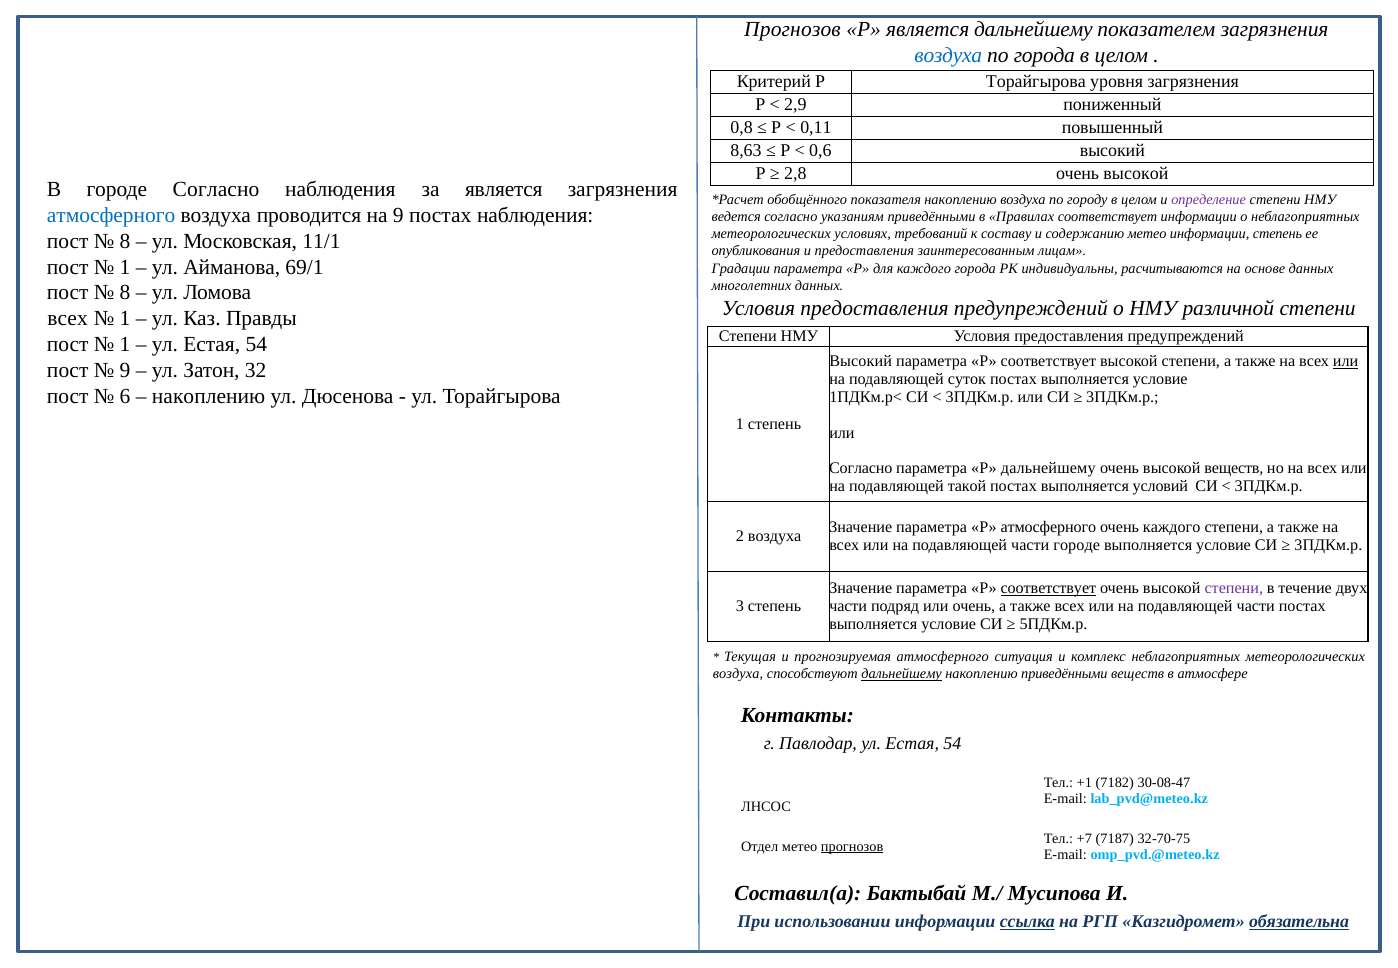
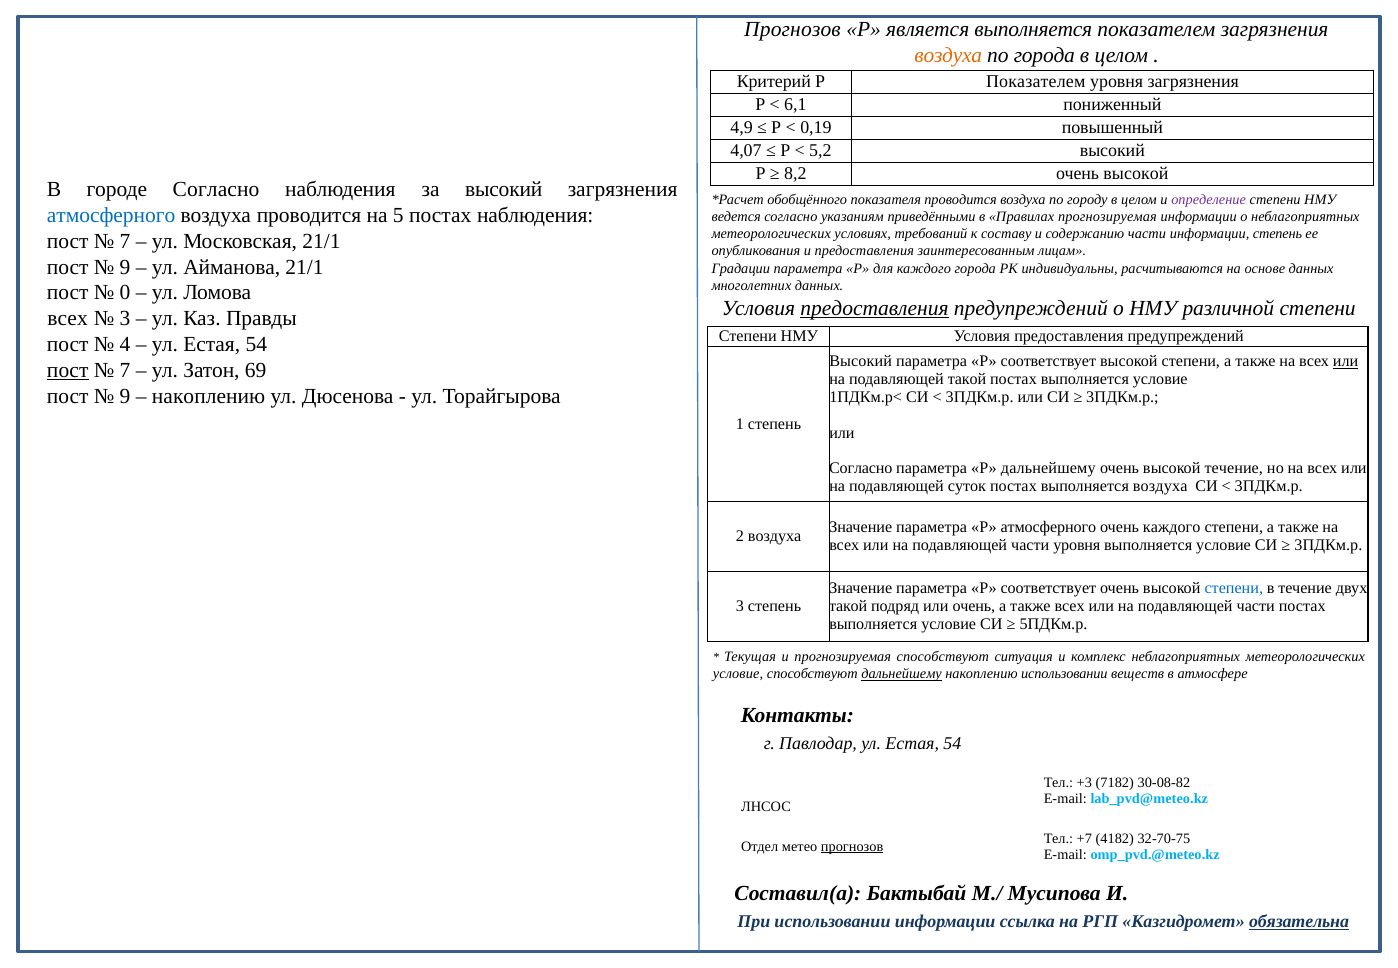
является дальнейшему: дальнейшему -> выполняется (1033, 29)
воздуха colour: blue -> orange (948, 55)
Р Торайгырова: Торайгырова -> Показателем (1036, 82)
2,9: 2,9 -> 6,1 (795, 105)
0,8: 0,8 -> 4,9 (742, 128)
0,11: 0,11 -> 0,19 (816, 128)
8,63: 8,63 -> 4,07 (746, 151)
0,6: 0,6 -> 5,2 (820, 151)
2,8: 2,8 -> 8,2 (795, 174)
за является: является -> высокий (504, 190)
показателя накоплению: накоплению -> проводится (961, 200)
на 9: 9 -> 5 (398, 215)
Правилах соответствует: соответствует -> прогнозируемая (1107, 217)
содержанию метео: метео -> части (1147, 234)
8: 8 -> 7 (125, 241)
Московская 11/1: 11/1 -> 21/1 (322, 241)
1: 1 -> 9 (125, 267)
Айманова 69/1: 69/1 -> 21/1 (305, 267)
8: 8 -> 0 (125, 293)
предоставления underline: none -> present (874, 308)
1: 1 -> 3 (125, 319)
1: 1 -> 4 (125, 344)
пост underline: none -> present (68, 370)
9: 9 -> 7 (125, 370)
32: 32 -> 69 (256, 370)
подавляющей суток: суток -> такой (967, 379)
6: 6 -> 9 (125, 396)
высокой веществ: веществ -> течение (1234, 469)
такой: такой -> суток (967, 486)
выполняется условий: условий -> воздуха (1160, 486)
части городе: городе -> уровня (1077, 545)
соответствует underline: present -> none (1048, 589)
степени colour: purple -> blue (1234, 589)
части: части -> такой (848, 606)
прогнозируемая атмосферного: атмосферного -> способствуют (943, 657)
воздуха: воздуха -> условие (738, 674)
накоплению приведёнными: приведёнными -> использовании (1064, 674)
+1: +1 -> +3 (1084, 783)
30-08-47: 30-08-47 -> 30-08-82 (1164, 783)
7187: 7187 -> 4182 (1115, 838)
ссылка underline: present -> none (1027, 922)
